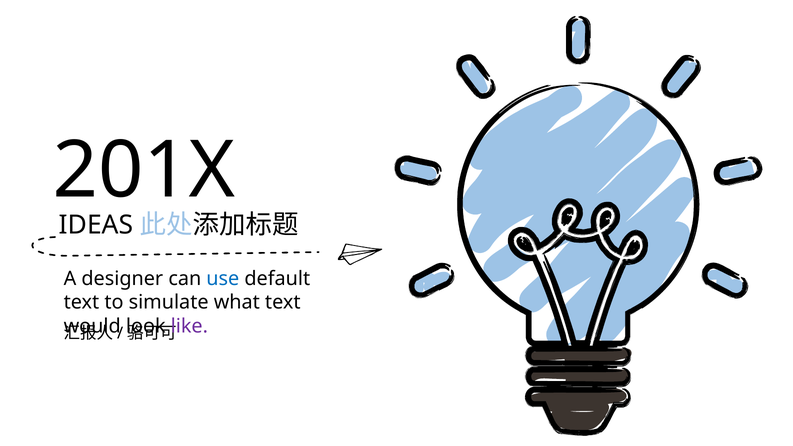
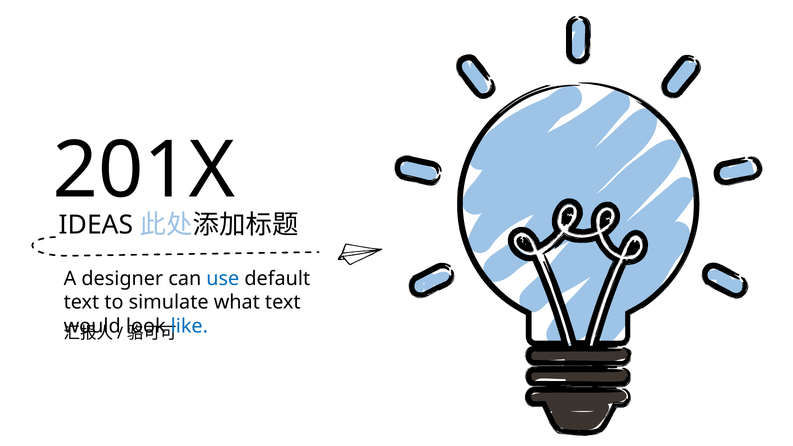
like colour: purple -> blue (189, 326)
